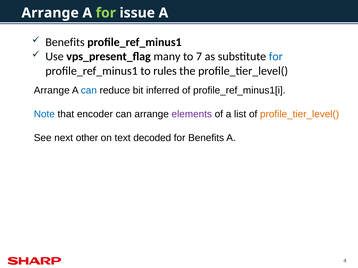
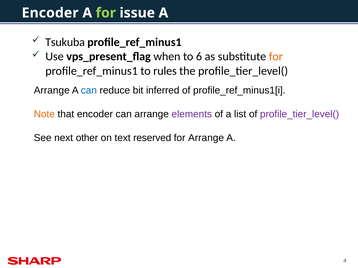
Arrange: Arrange -> Encoder (50, 13)
Benefits: Benefits -> Tsukuba (65, 42)
many: many -> when (167, 57)
7: 7 -> 6 (199, 57)
for colour: blue -> orange (276, 57)
Note colour: blue -> orange (44, 114)
profile_tier_level( colour: orange -> purple (300, 114)
decoded: decoded -> reserved (152, 138)
for Benefits: Benefits -> Arrange (206, 138)
